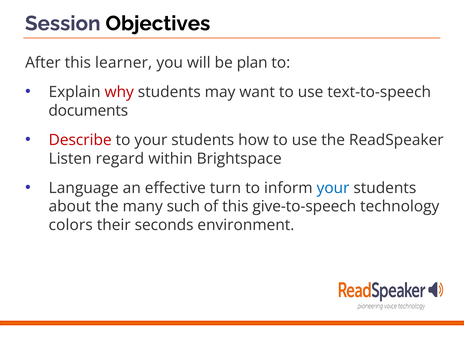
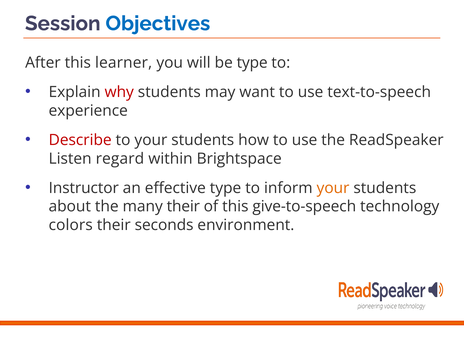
Objectives colour: black -> blue (158, 23)
be plan: plan -> type (252, 63)
documents: documents -> experience (88, 111)
Language: Language -> Instructor (84, 188)
effective turn: turn -> type (226, 188)
your colour: blue -> orange (333, 188)
many such: such -> their (183, 207)
